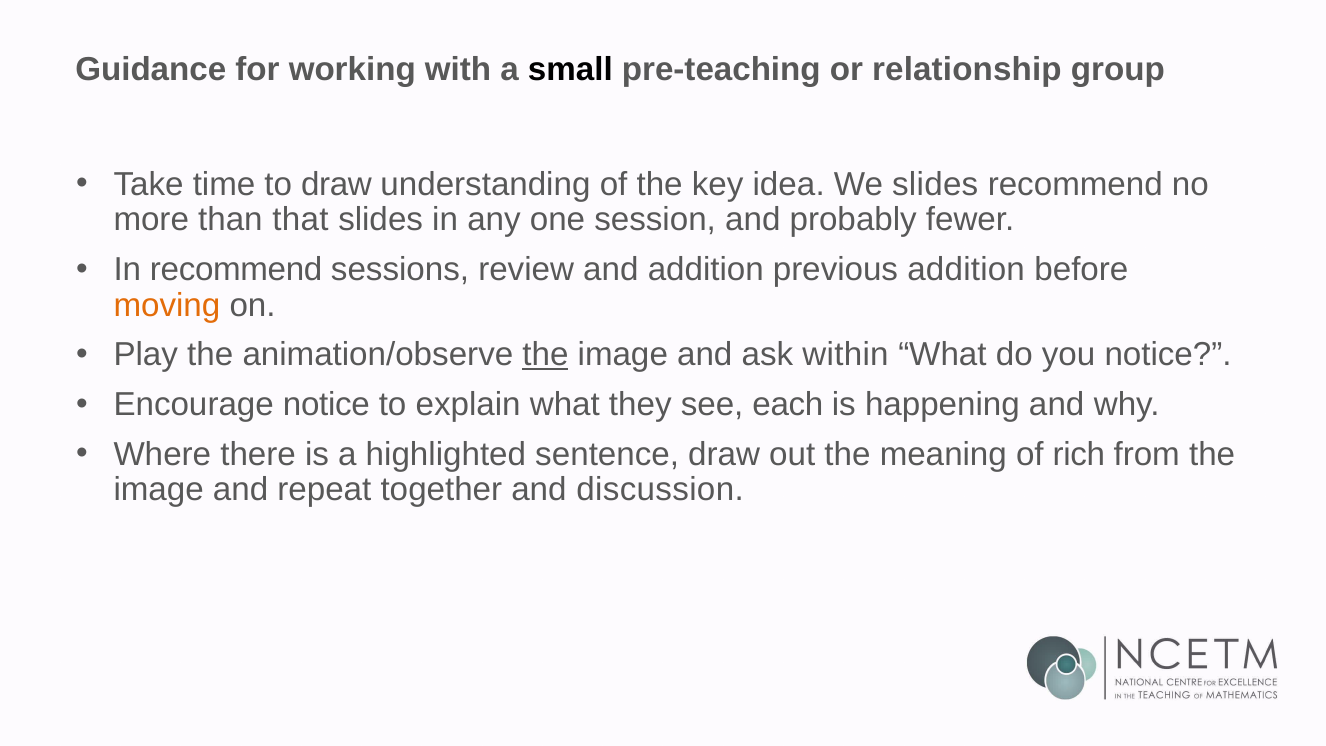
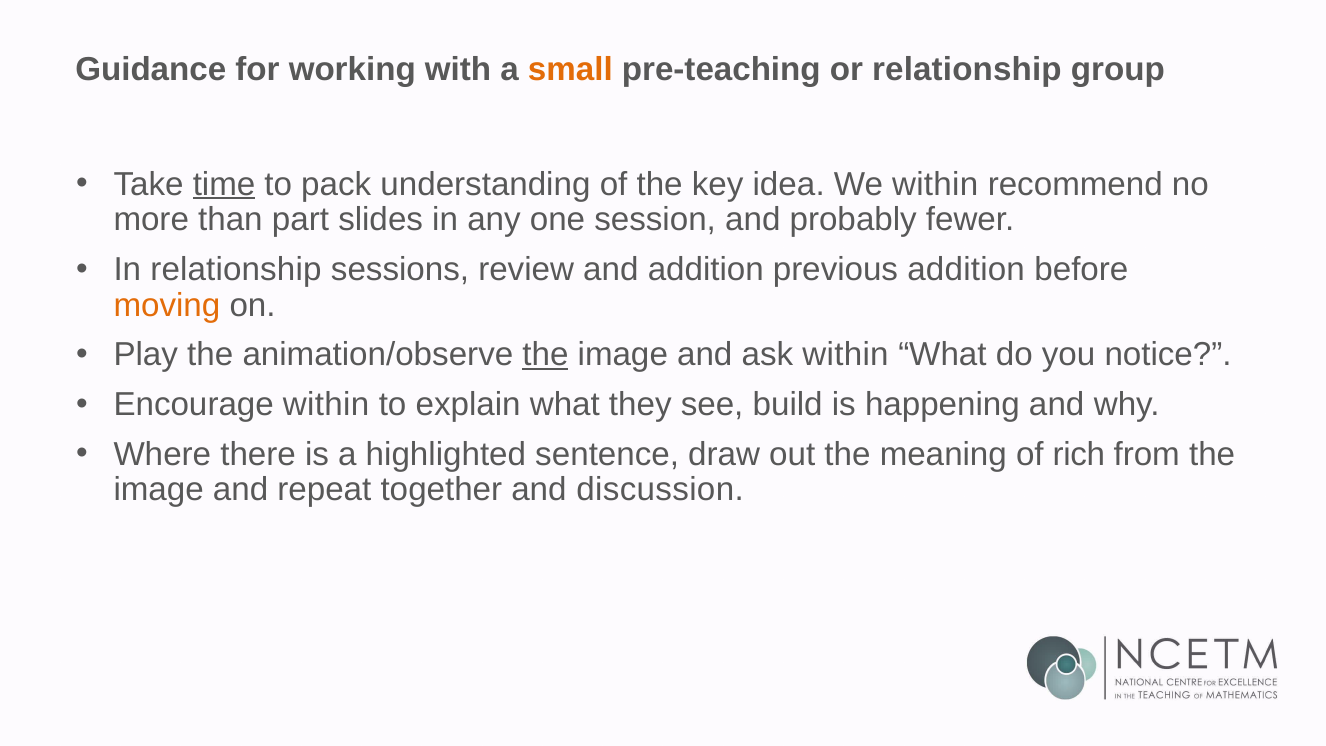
small colour: black -> orange (570, 70)
time underline: none -> present (224, 184)
to draw: draw -> pack (336, 184)
We slides: slides -> within (935, 184)
that: that -> part (301, 220)
In recommend: recommend -> relationship (236, 270)
Encourage notice: notice -> within (326, 405)
each: each -> build (788, 405)
